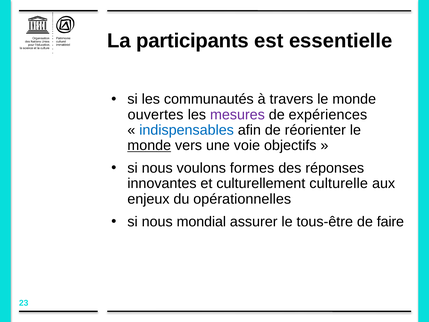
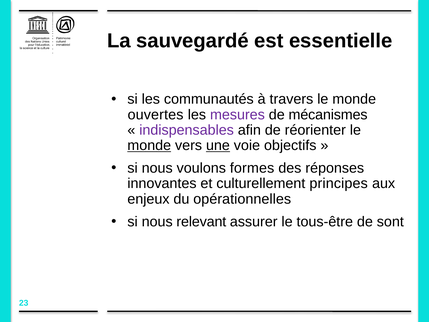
participants: participants -> sauvegardé (192, 41)
expériences: expériences -> mécanismes (328, 115)
indispensables colour: blue -> purple (187, 130)
une underline: none -> present (218, 145)
culturelle: culturelle -> principes (339, 183)
mondial: mondial -> relevant (201, 221)
faire: faire -> sont (390, 221)
